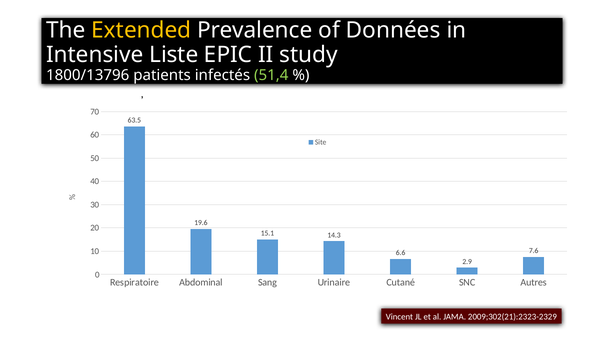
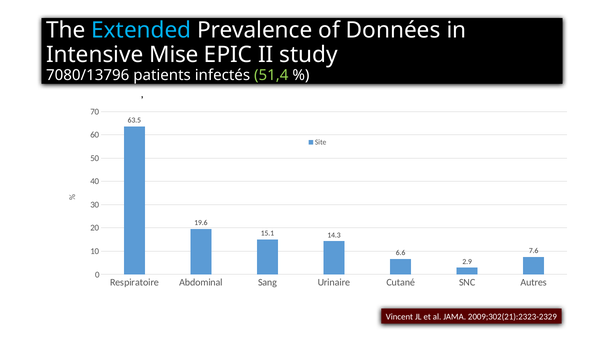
Extended colour: yellow -> light blue (141, 30)
Liste: Liste -> Mise (174, 55)
1800/13796: 1800/13796 -> 7080/13796 (88, 75)
